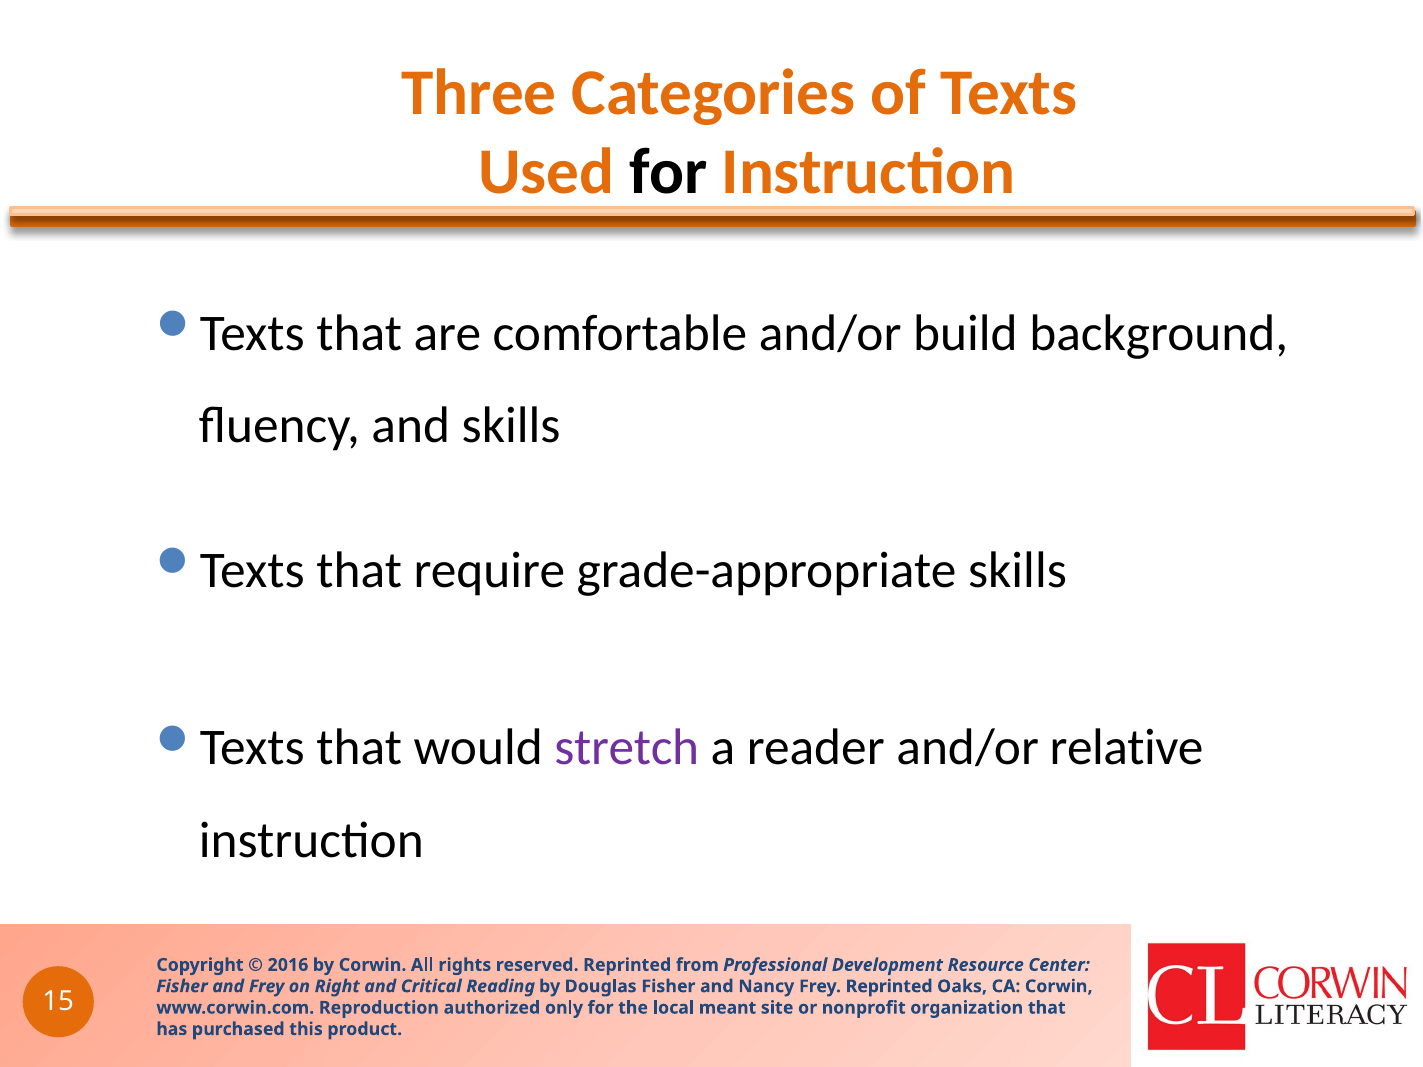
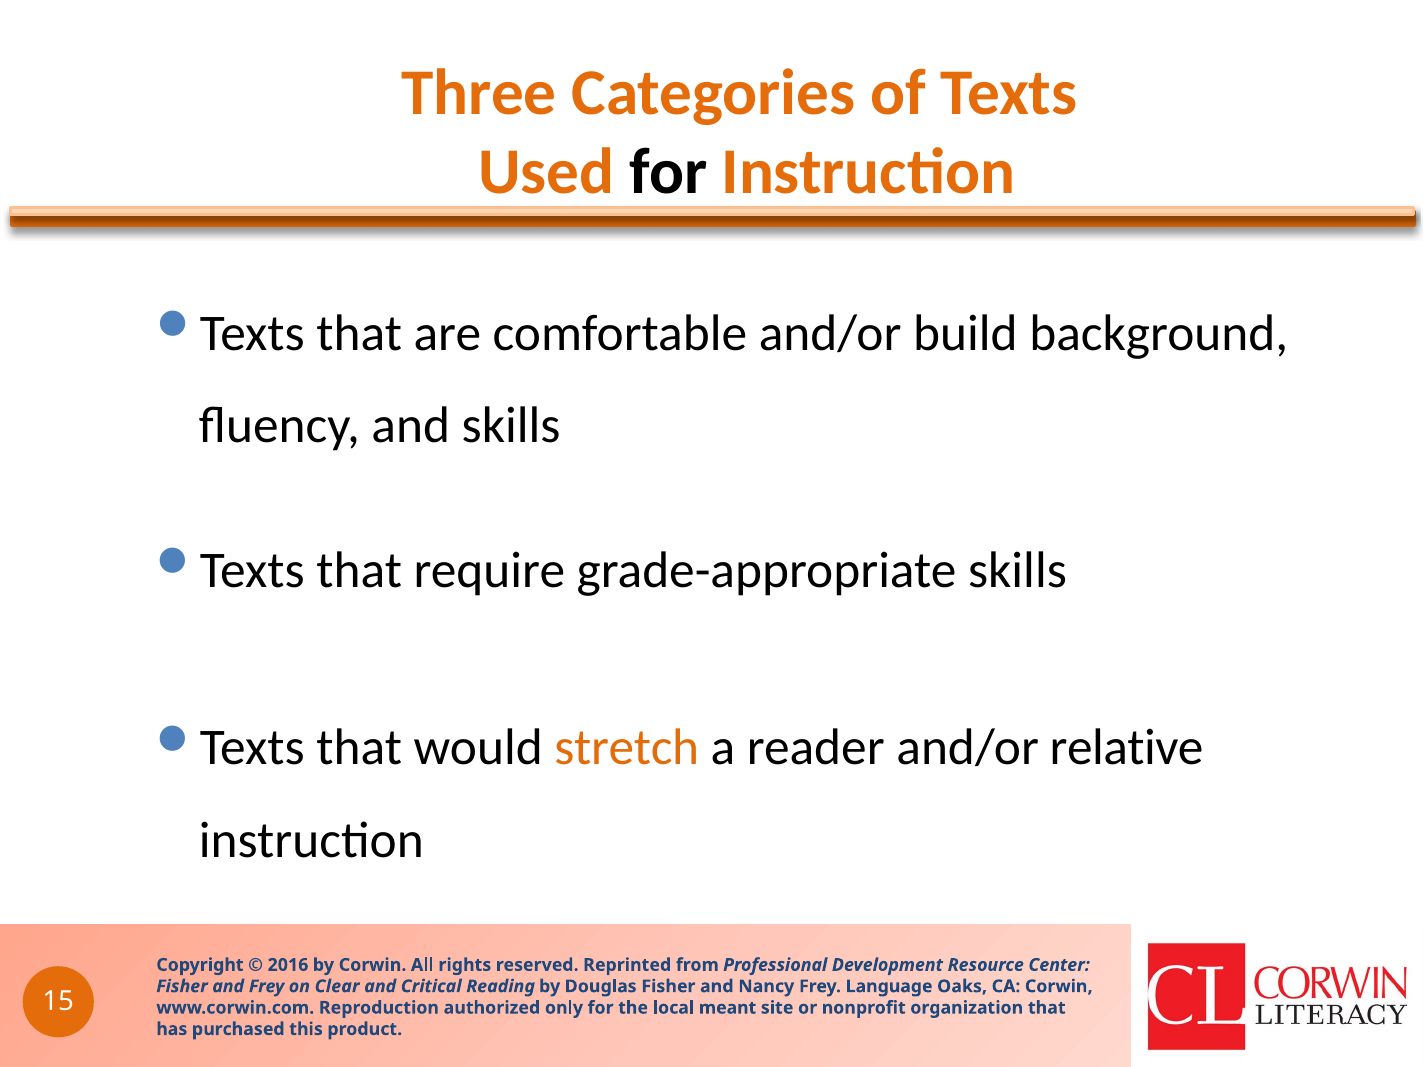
stretch colour: purple -> orange (627, 748)
Right: Right -> Clear (337, 987)
Frey Reprinted: Reprinted -> Language (889, 987)
